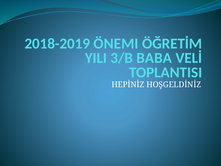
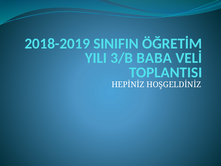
ÖNEMI: ÖNEMI -> SINIFIN (116, 43)
